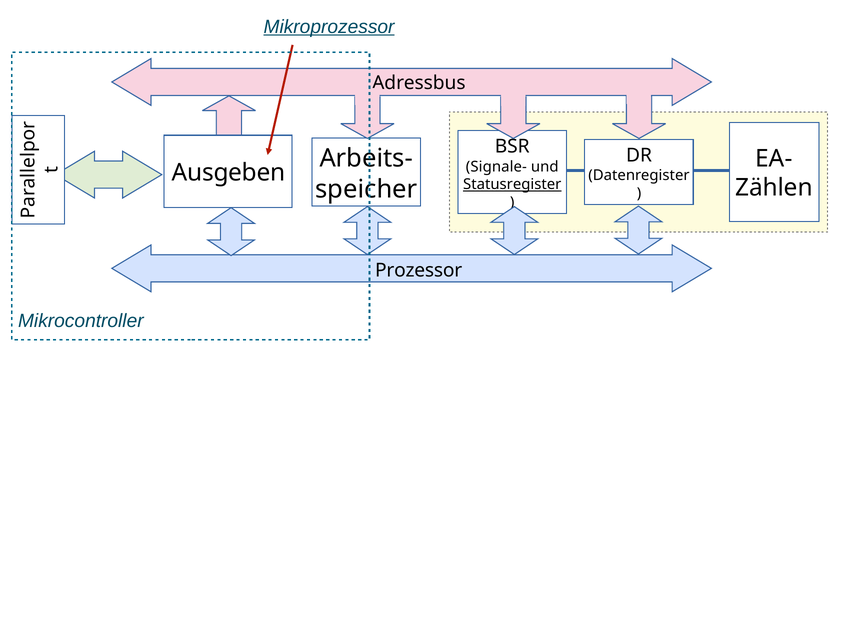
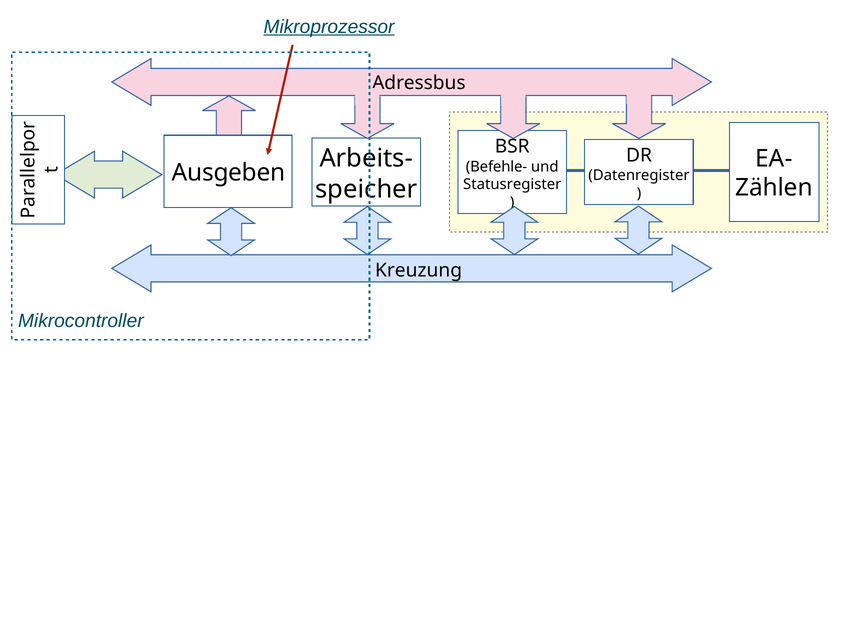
Signale-: Signale- -> Befehle- (496, 167)
Statusregister underline: present -> none (512, 184)
Prozessor: Prozessor -> Kreuzung (419, 270)
